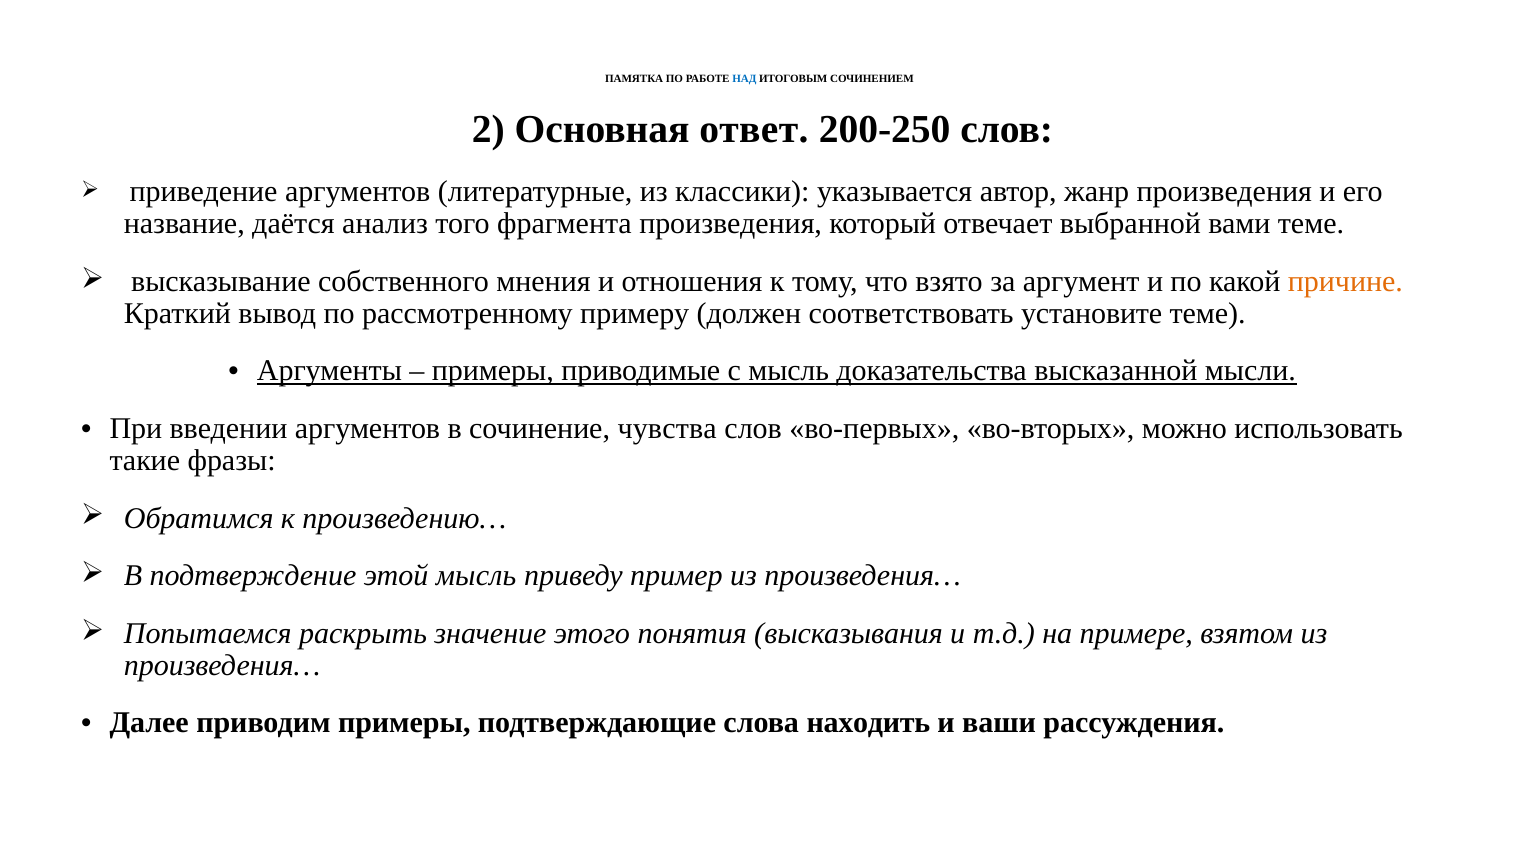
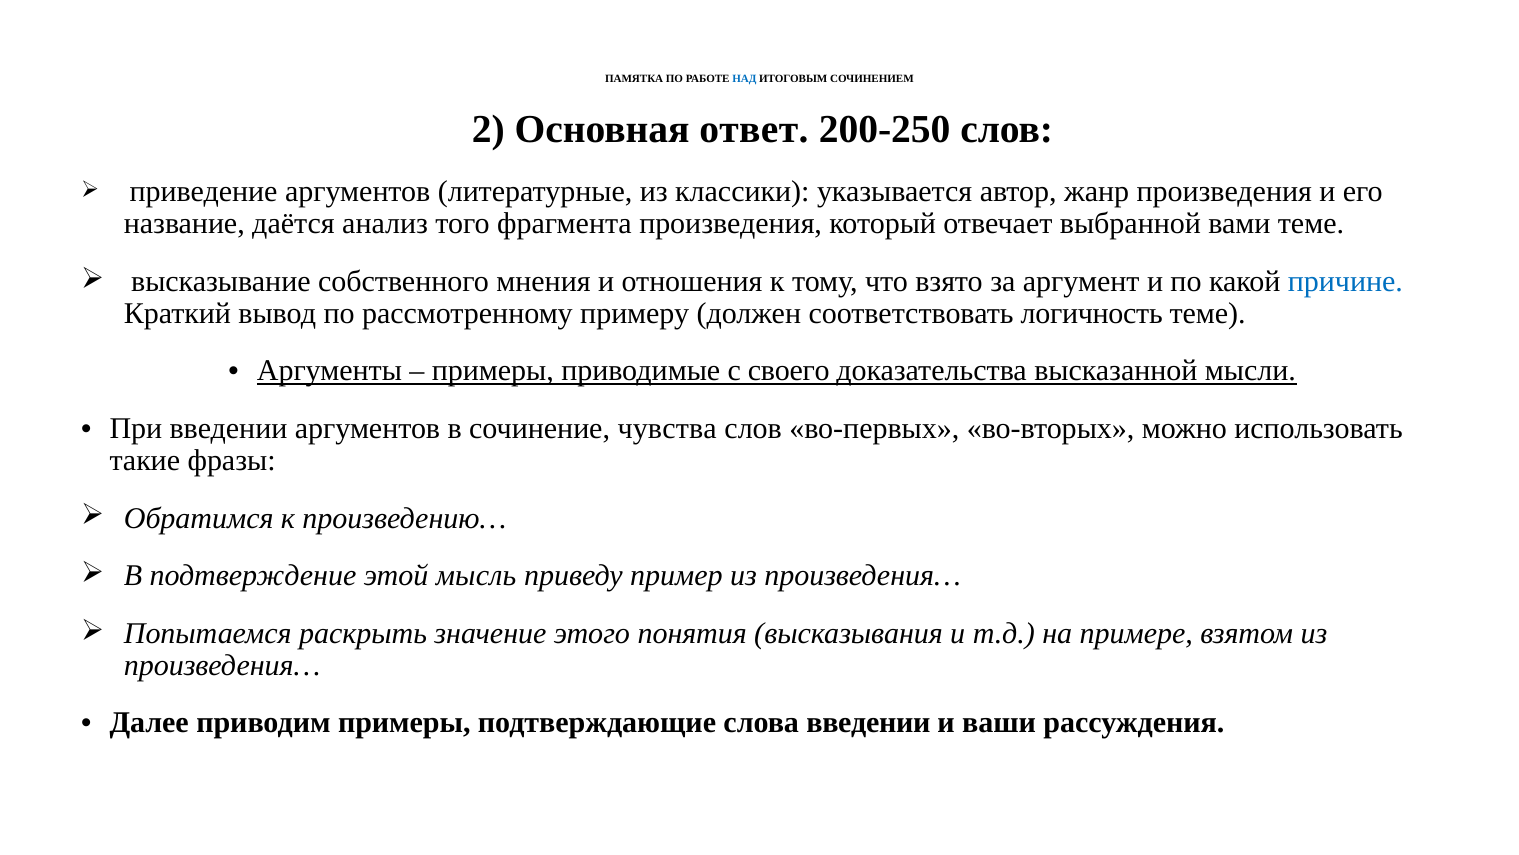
причине colour: orange -> blue (1345, 281)
установите: установите -> логичность (1092, 313)
с мысль: мысль -> своего (789, 371)
слова находить: находить -> введении (868, 722)
